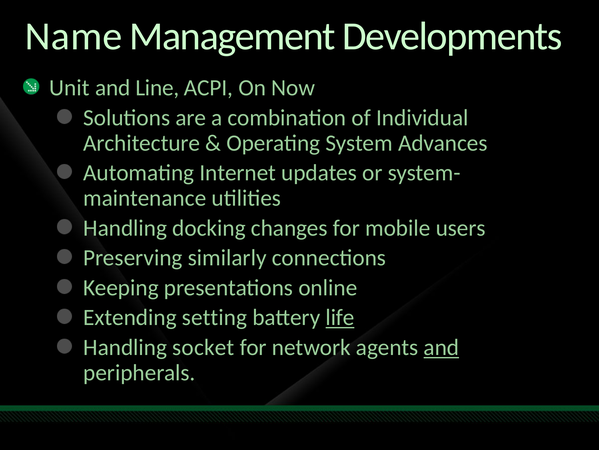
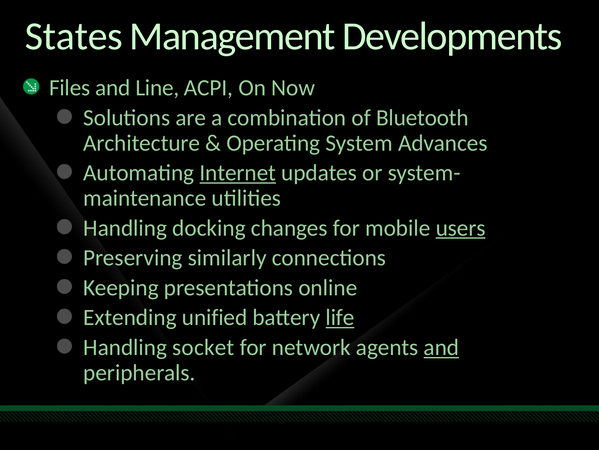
Name: Name -> States (74, 36)
Unit: Unit -> Files (70, 88)
Individual: Individual -> Bluetooth (422, 118)
Internet underline: none -> present (238, 173)
users underline: none -> present (461, 228)
setting: setting -> unified (215, 317)
